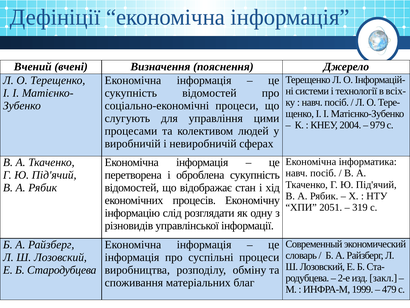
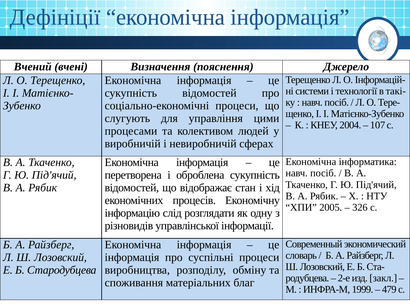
всіх-: всіх- -> такі- (396, 91)
979: 979 -> 107 (378, 125)
2051: 2051 -> 2005 (331, 207)
319: 319 -> 326 (360, 207)
